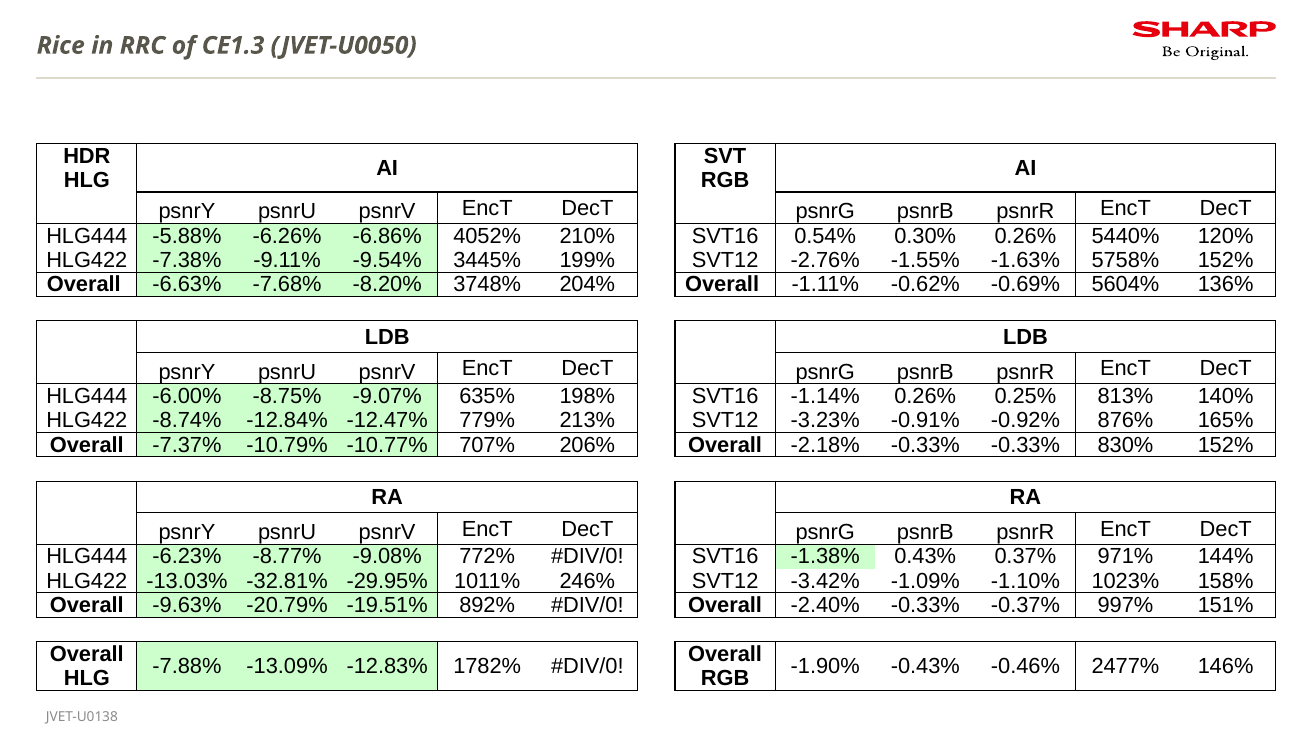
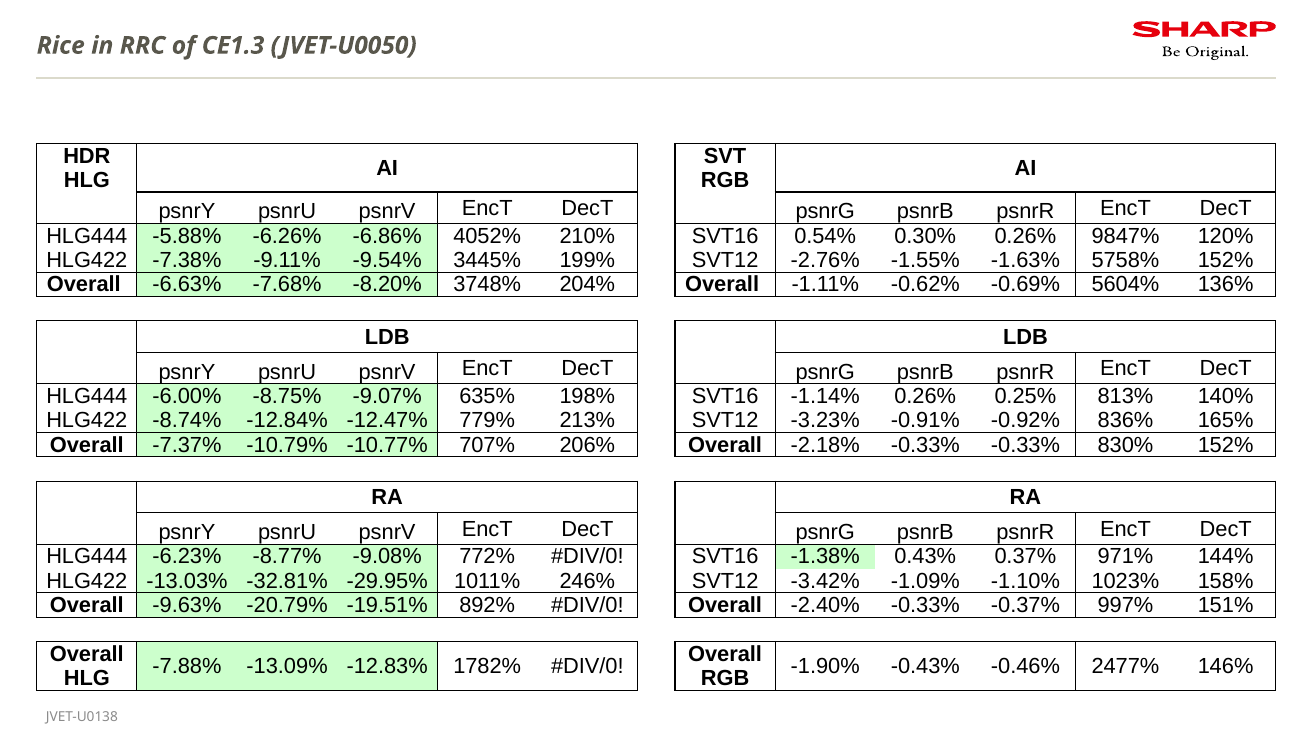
5440%: 5440% -> 9847% (1126, 236)
876%: 876% -> 836% (1126, 421)
